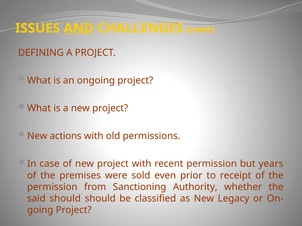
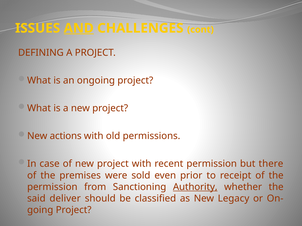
years: years -> there (271, 164)
Authority underline: none -> present (195, 187)
said should: should -> deliver (65, 199)
